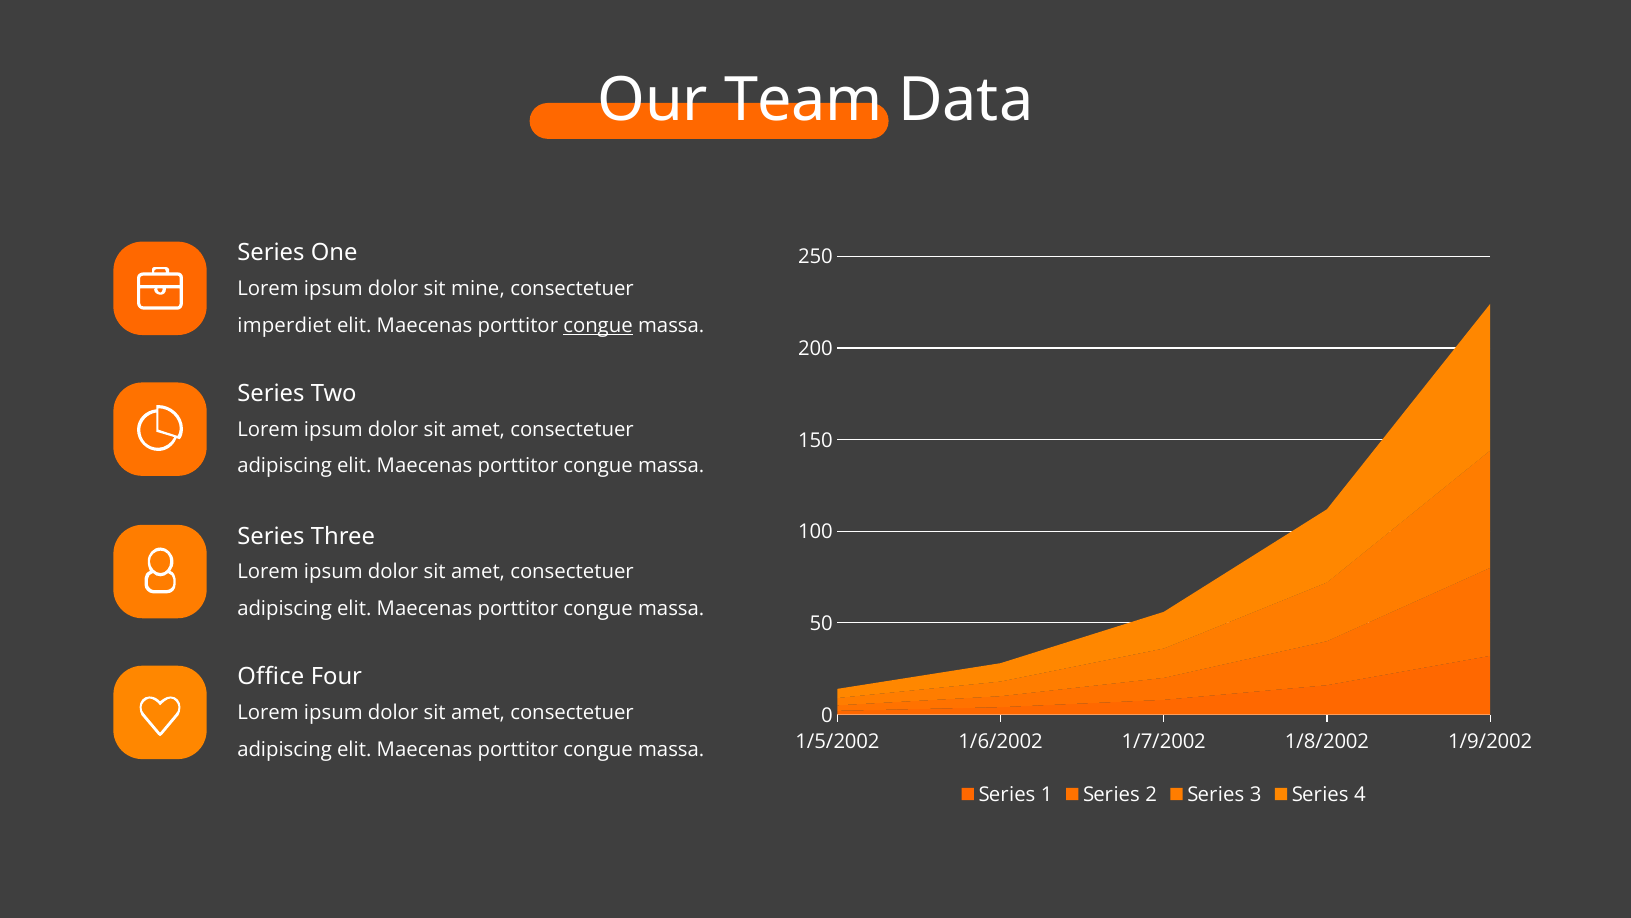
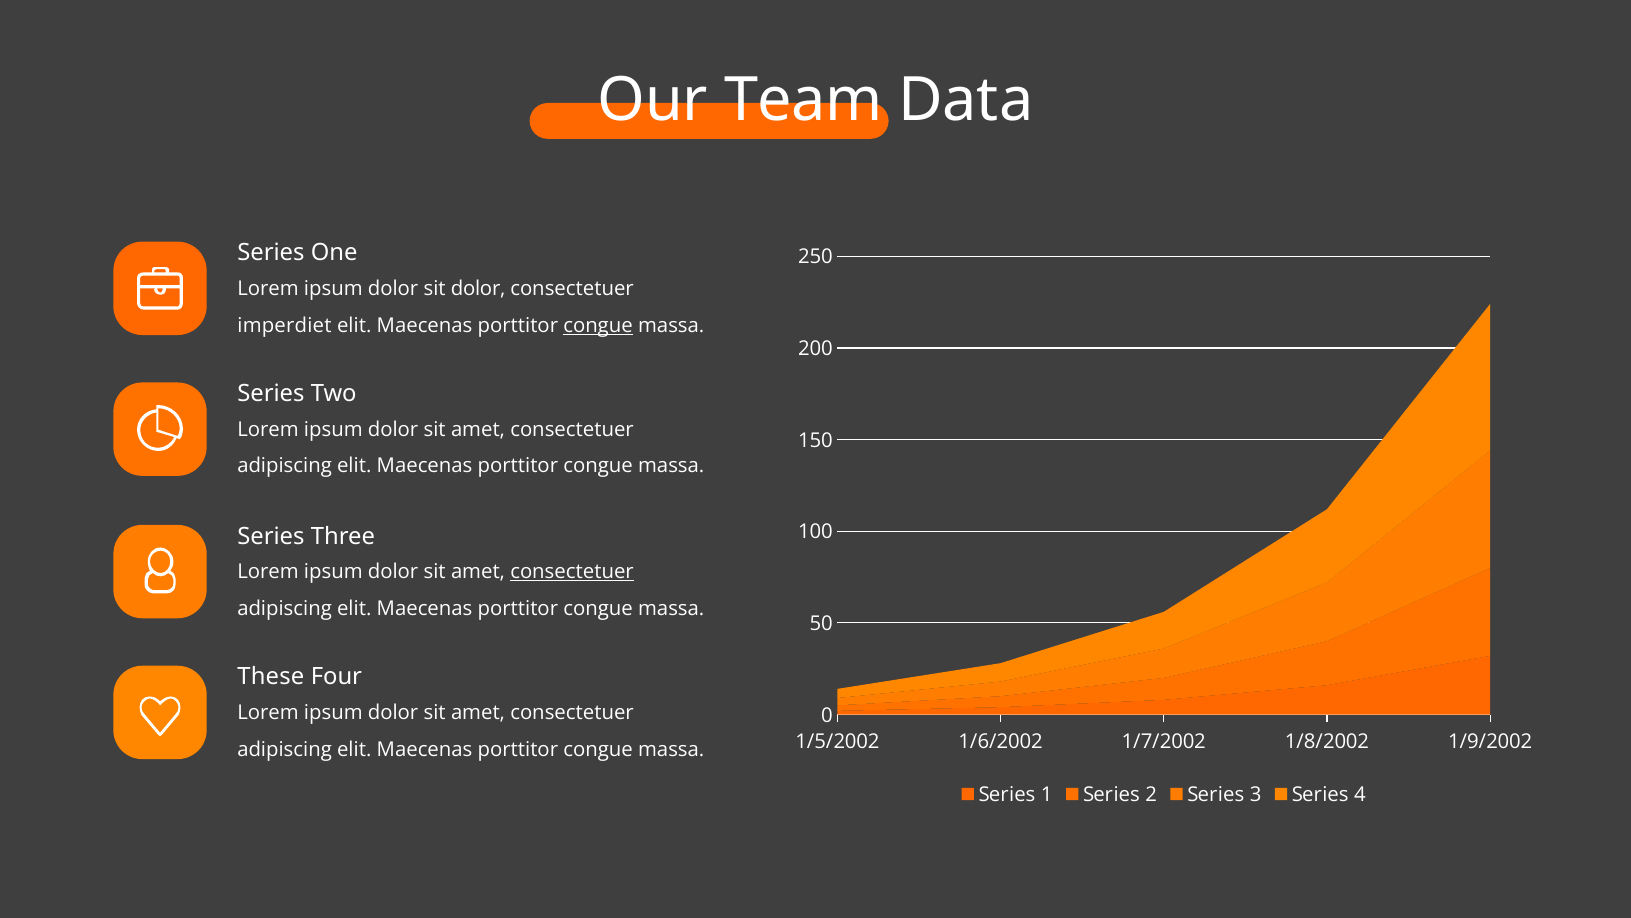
sit mine: mine -> dolor (478, 288)
consectetuer underline: none -> present (572, 572)
Office: Office -> These (271, 677)
